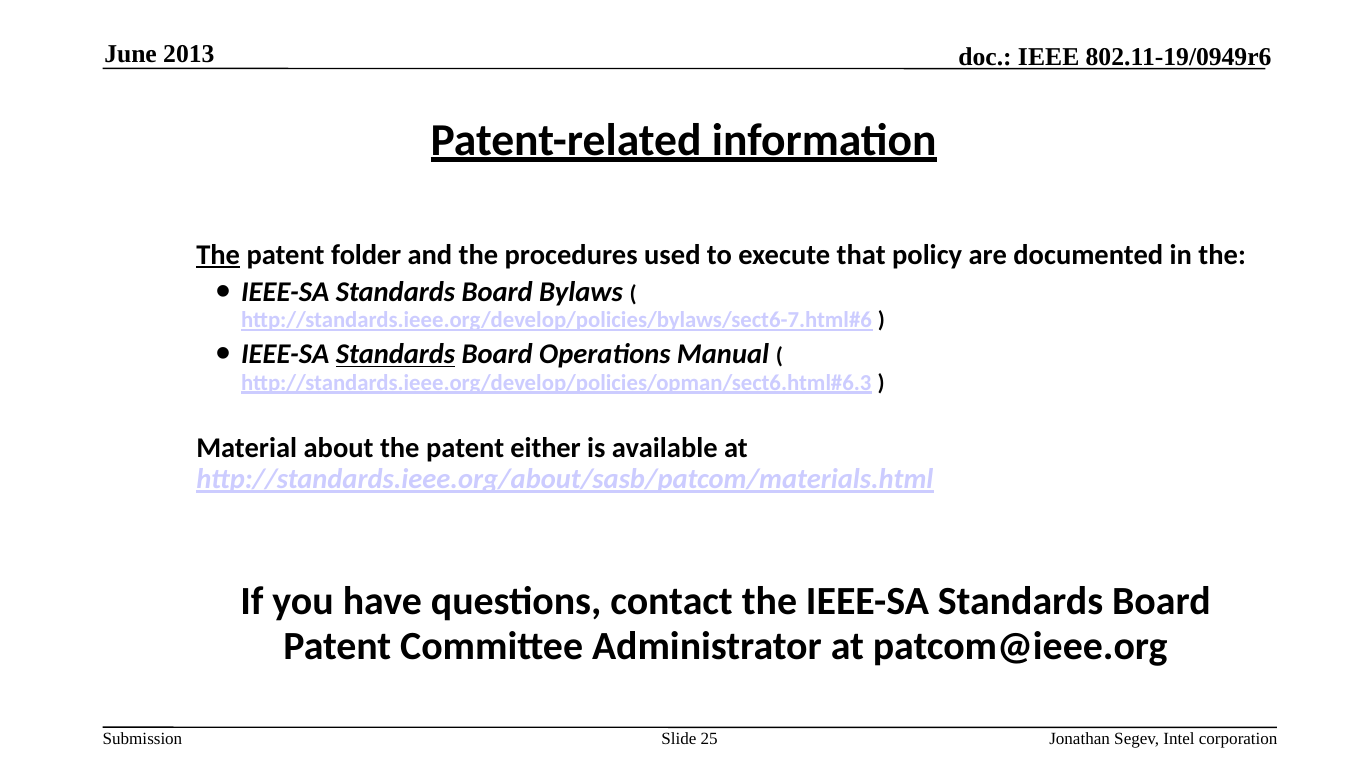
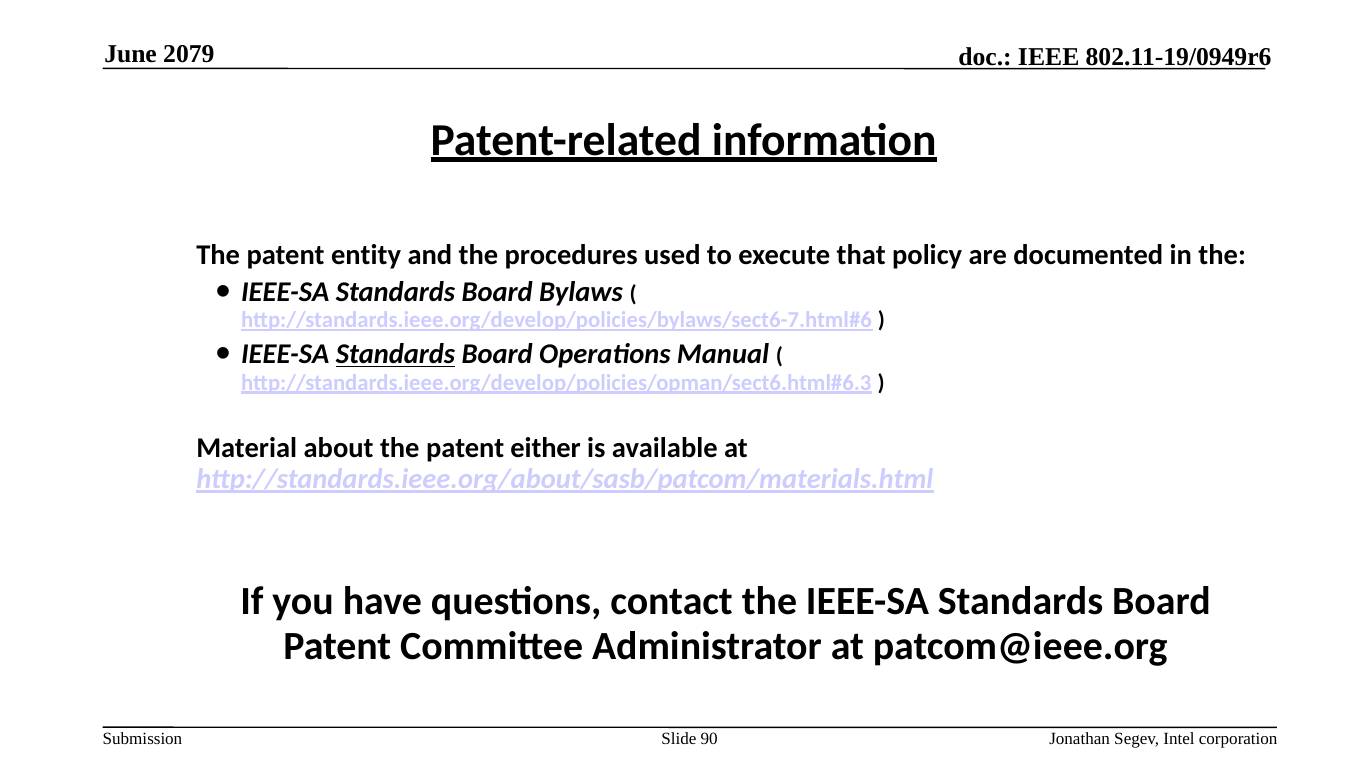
2013: 2013 -> 2079 (189, 54)
The underline: present -> none (218, 255)
folder: folder -> entity (366, 255)
25: 25 -> 90 (709, 738)
